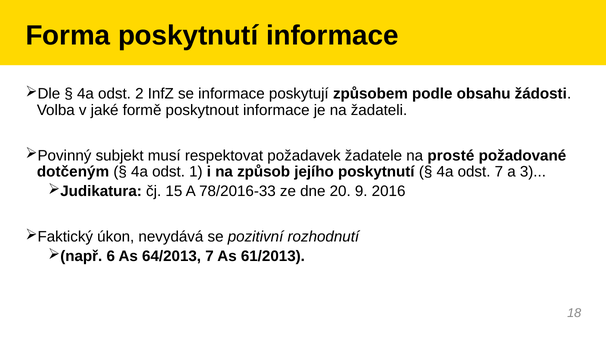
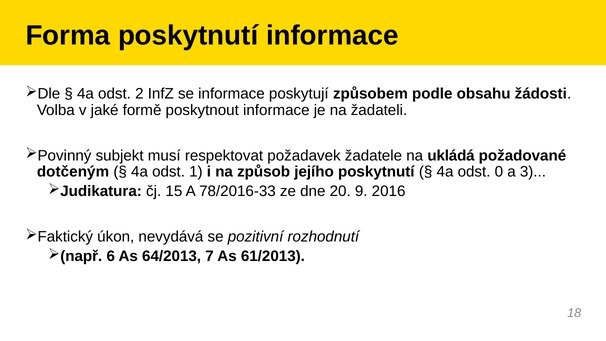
prosté: prosté -> ukládá (451, 156)
odst 7: 7 -> 0 (499, 172)
